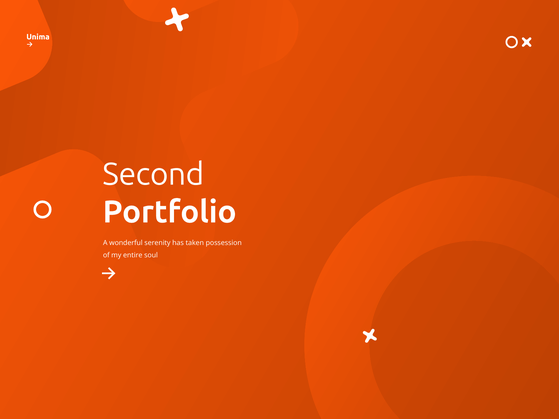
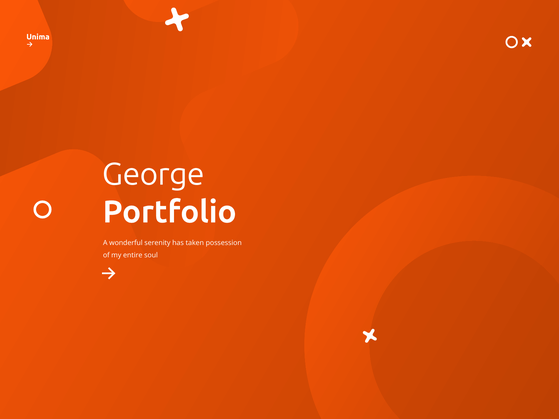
Second: Second -> George (153, 174)
